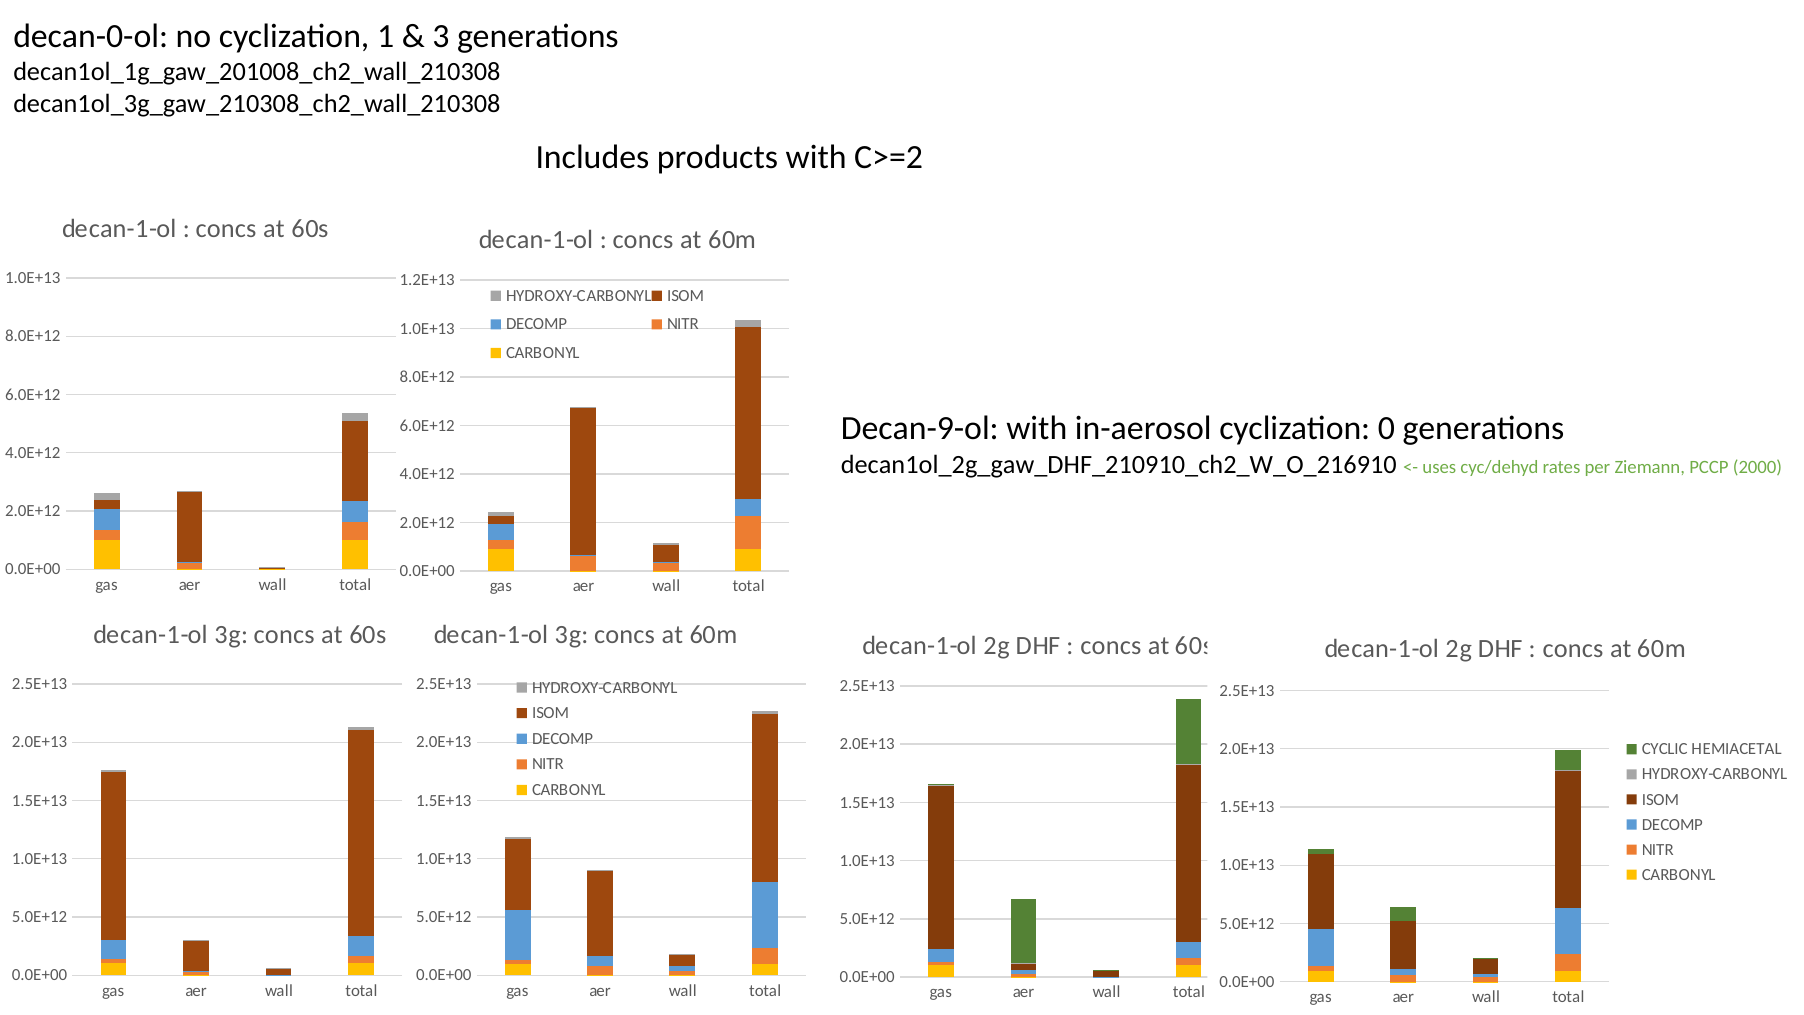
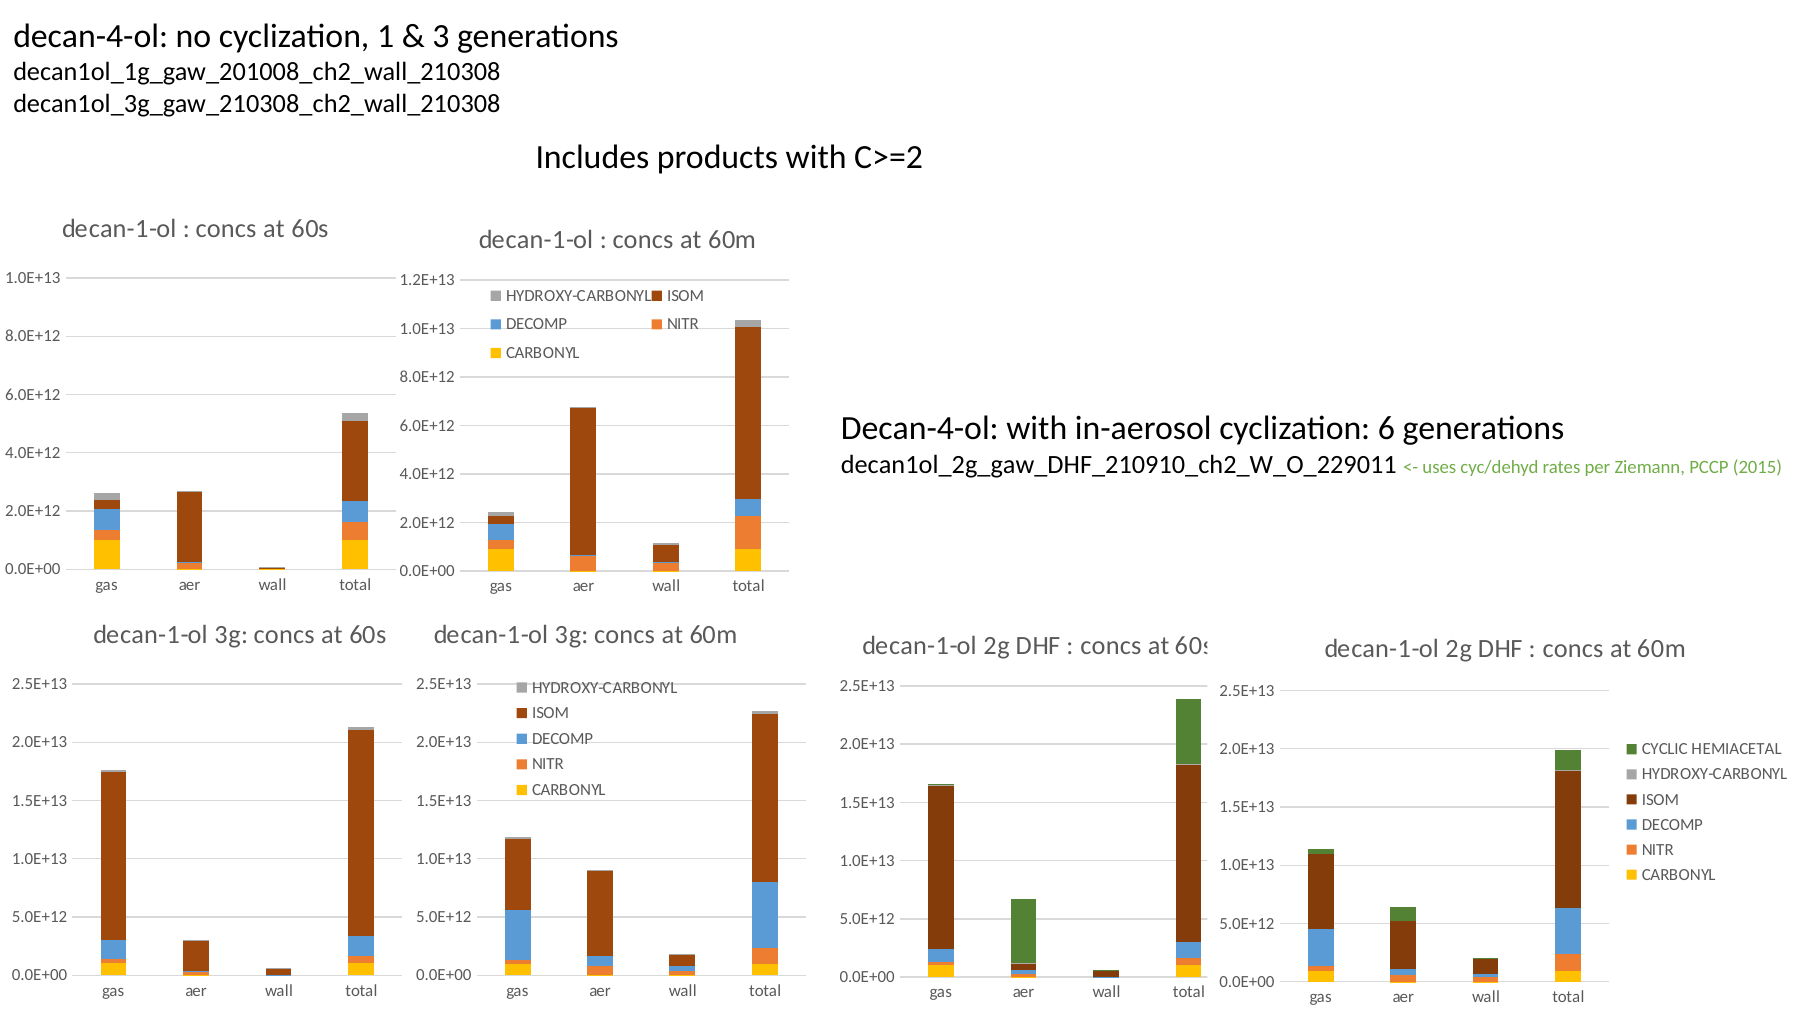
decan-0-ol: decan-0-ol -> decan-4-ol (91, 36)
Decan-9-ol: Decan-9-ol -> Decan-4-ol (920, 429)
0: 0 -> 6 (1386, 429)
decan1ol_2g_gaw_DHF_210910_ch2_W_O_216910: decan1ol_2g_gaw_DHF_210910_ch2_W_O_216910 -> decan1ol_2g_gaw_DHF_210910_ch2_W_O_229011 (1119, 464)
2000: 2000 -> 2015 (1757, 467)
